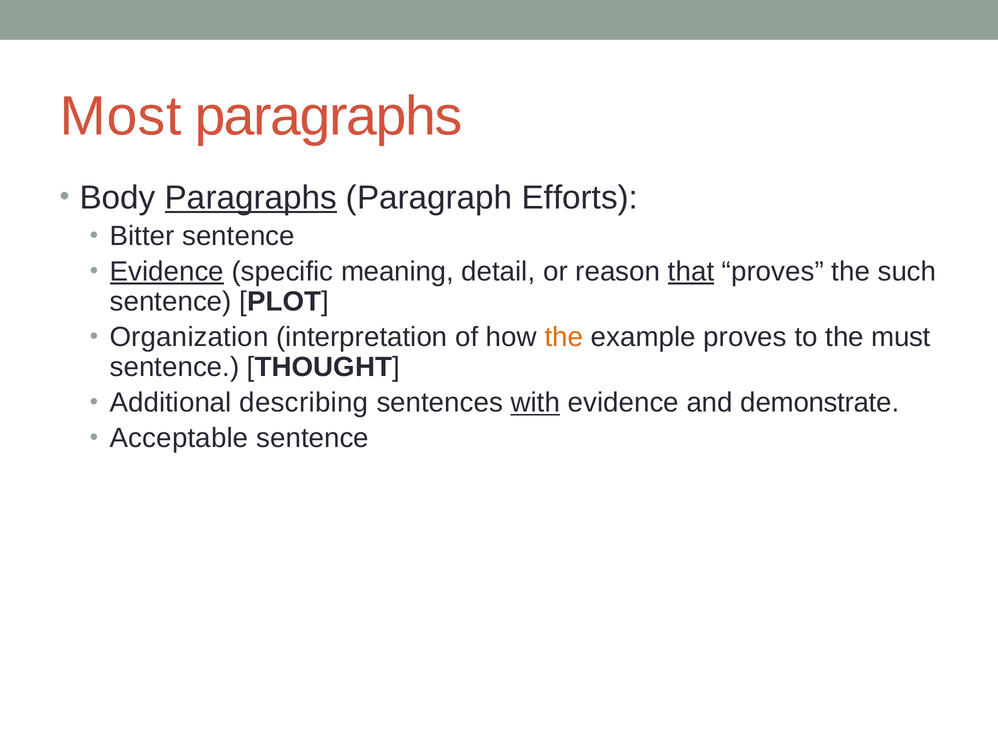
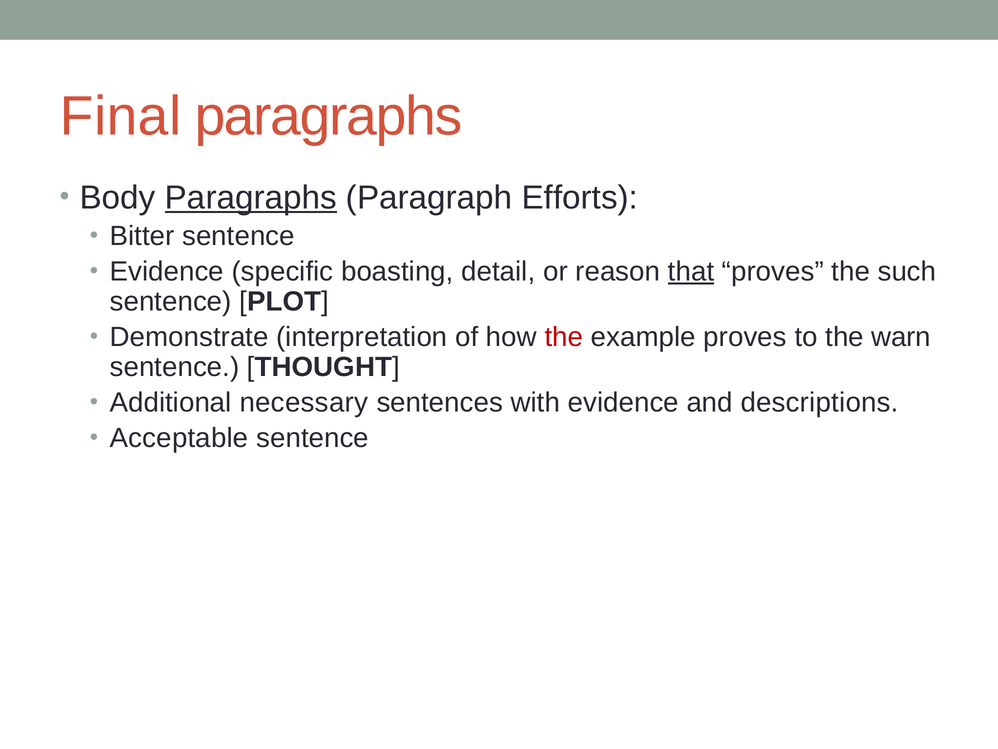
Most: Most -> Final (121, 116)
Evidence underline: present -> none (167, 271)
meaning: meaning -> boasting (397, 271)
Organization: Organization -> Demonstrate (189, 337)
the colour: orange -> red (564, 337)
must: must -> warn (901, 337)
describing: describing -> necessary (304, 402)
with underline: present -> none (535, 402)
demonstrate: demonstrate -> descriptions (820, 402)
